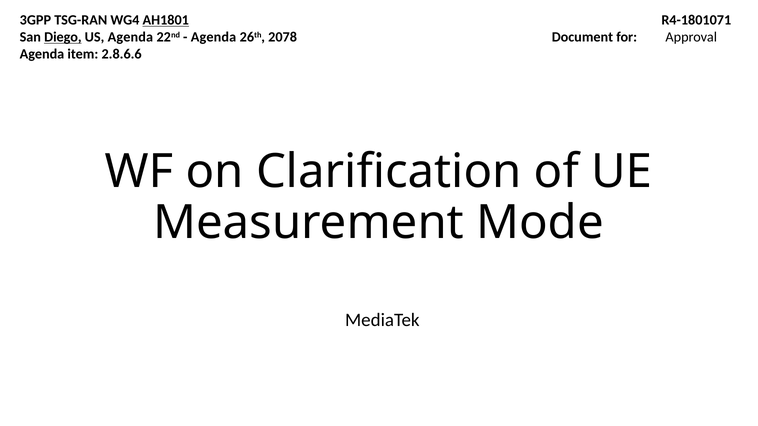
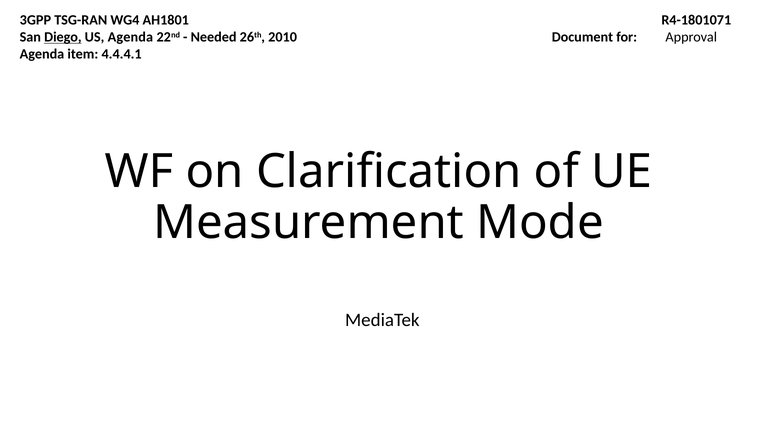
AH1801 underline: present -> none (166, 20)
Agenda: Agenda -> Needed (214, 37)
2078: 2078 -> 2010 (283, 37)
2.8.6.6: 2.8.6.6 -> 4.4.4.1 (122, 54)
